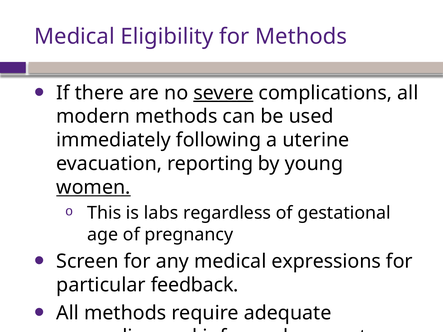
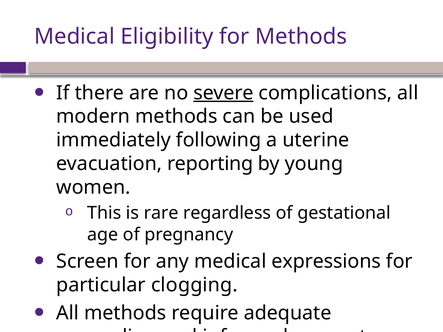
women underline: present -> none (93, 187)
labs: labs -> rare (161, 213)
feedback: feedback -> clogging (194, 285)
